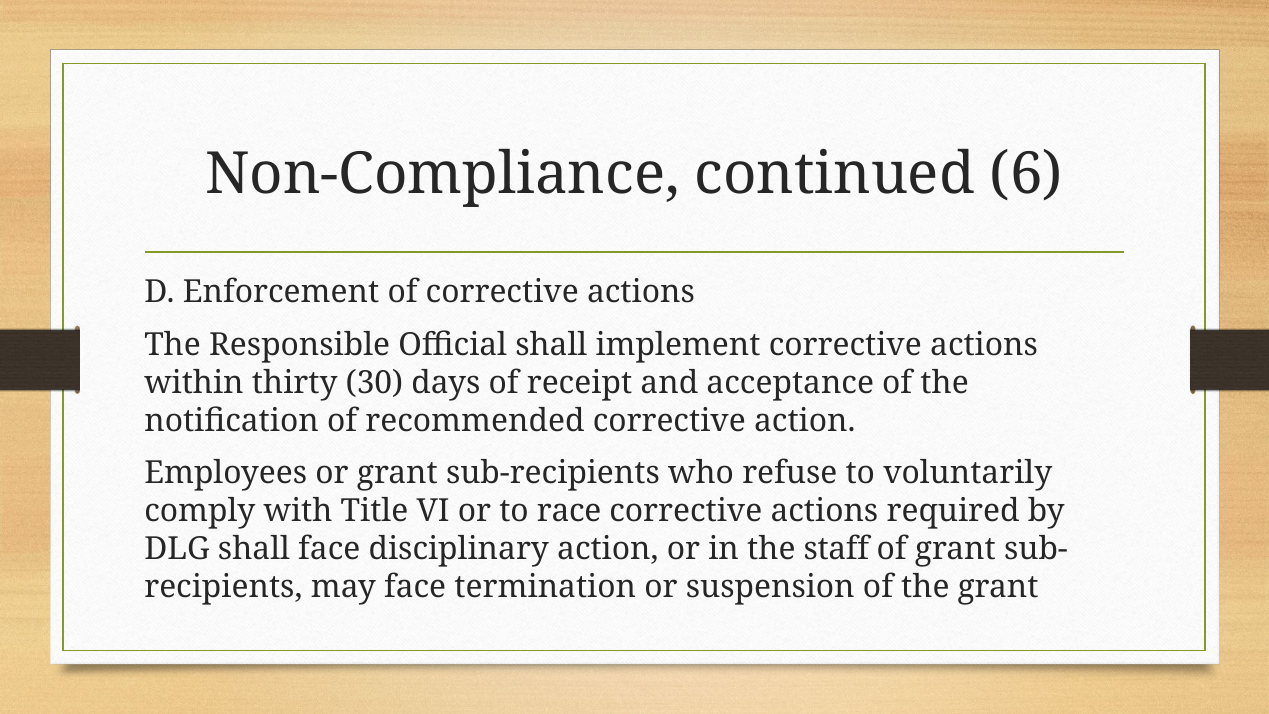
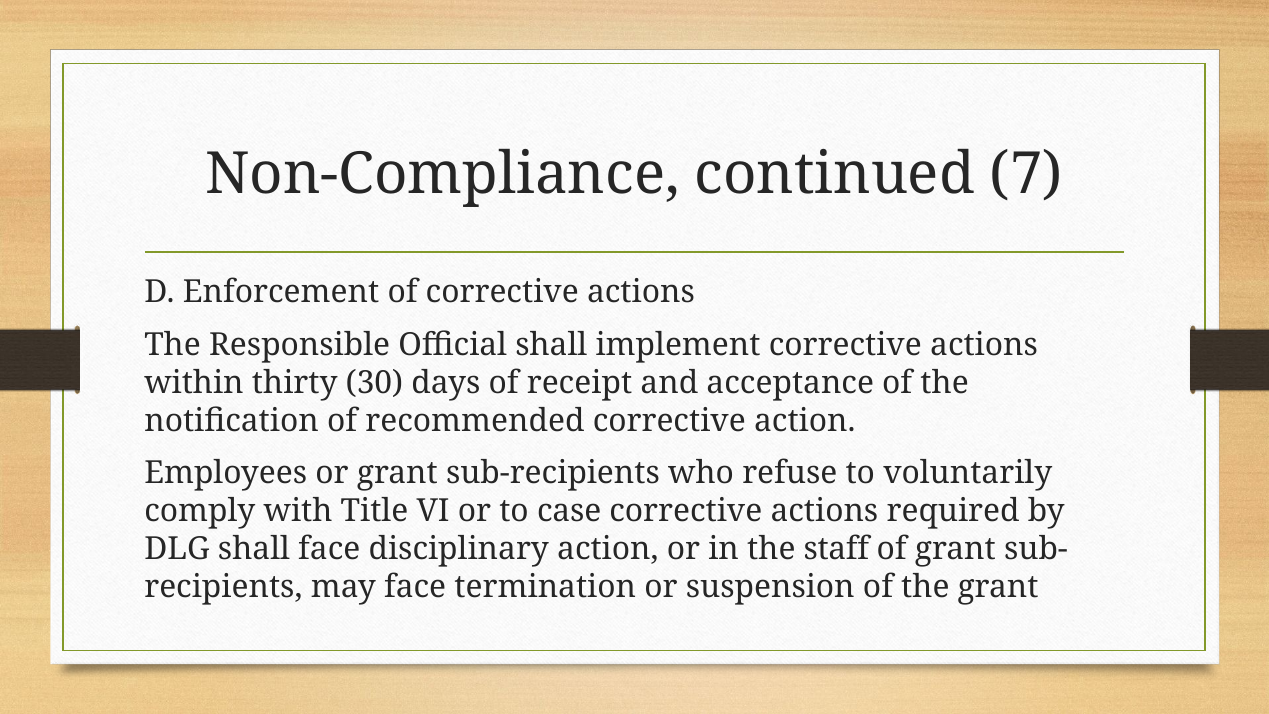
6: 6 -> 7 (1026, 174)
race: race -> case (569, 511)
